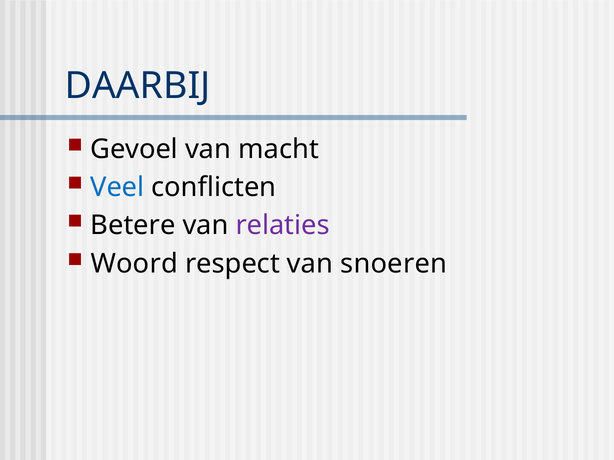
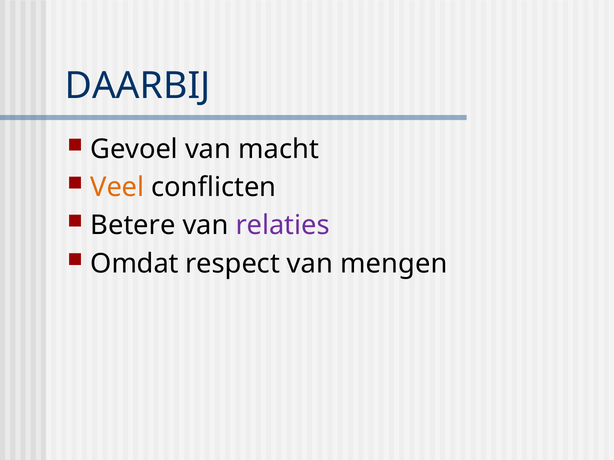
Veel colour: blue -> orange (117, 187)
Woord: Woord -> Omdat (135, 264)
snoeren: snoeren -> mengen (394, 264)
